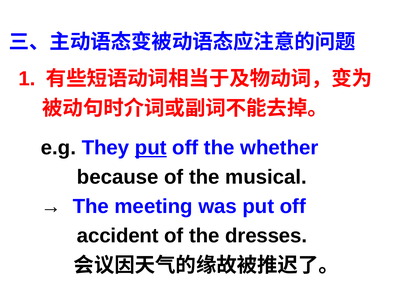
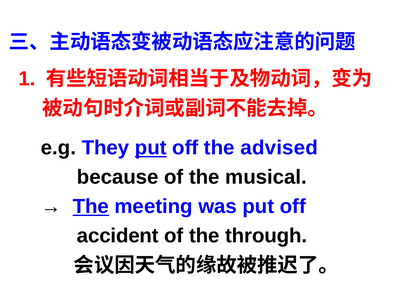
whether: whether -> advised (279, 148)
The underline: none -> present (91, 207)
dresses: dresses -> through (266, 236)
